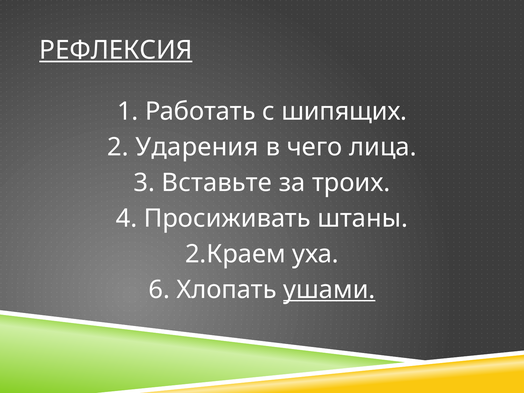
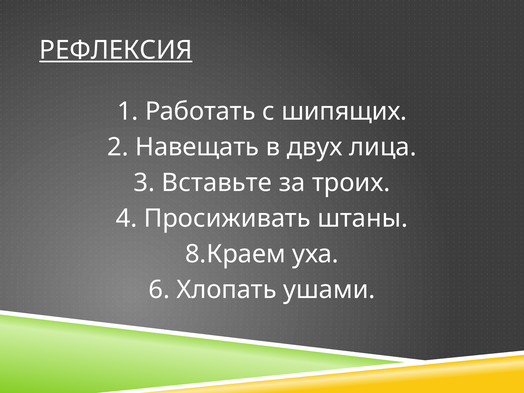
Ударения: Ударения -> Навещать (197, 147)
чего: чего -> двух (315, 147)
2.Краем: 2.Краем -> 8.Краем (235, 254)
ушами underline: present -> none (329, 290)
